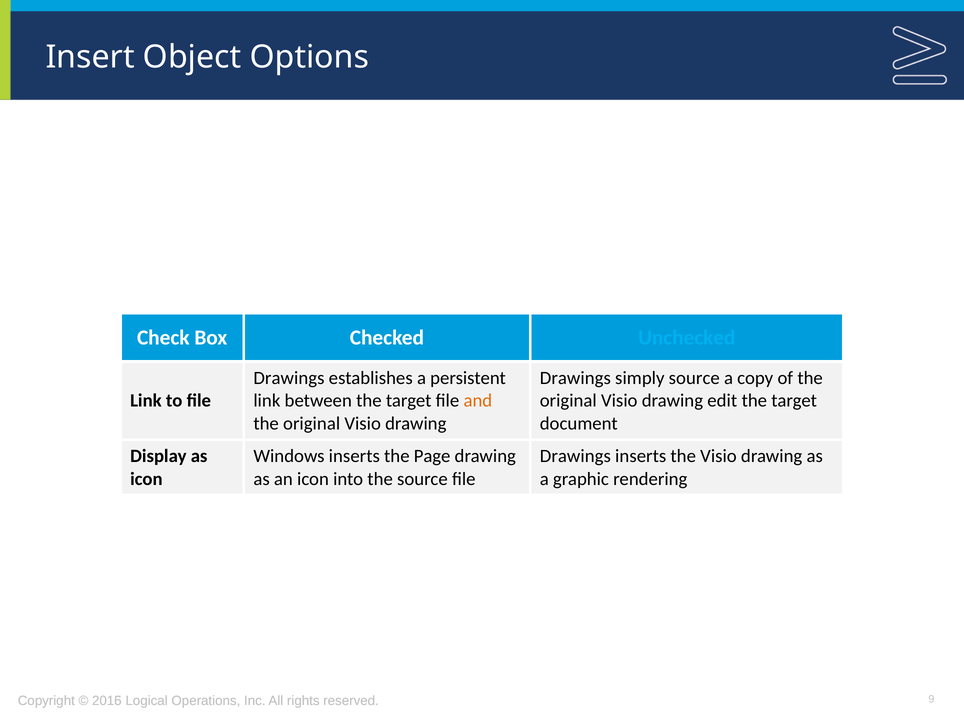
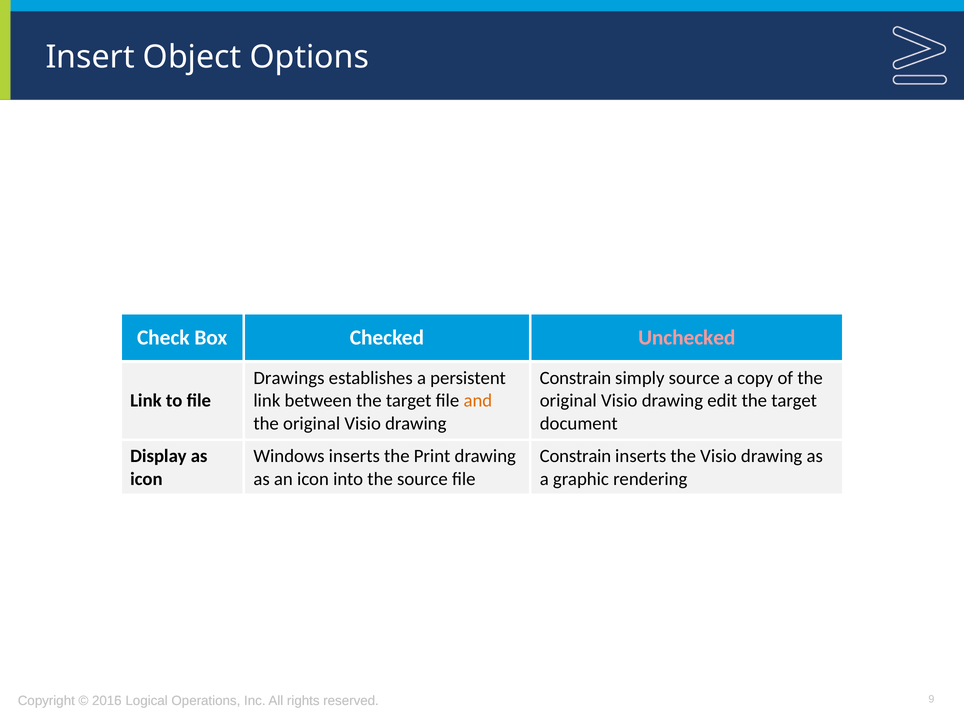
Unchecked colour: light blue -> pink (687, 338)
Drawings: Drawings -> Constrain (575, 378)
Page: Page -> Print (432, 456)
Drawings: Drawings -> Constrain (575, 456)
